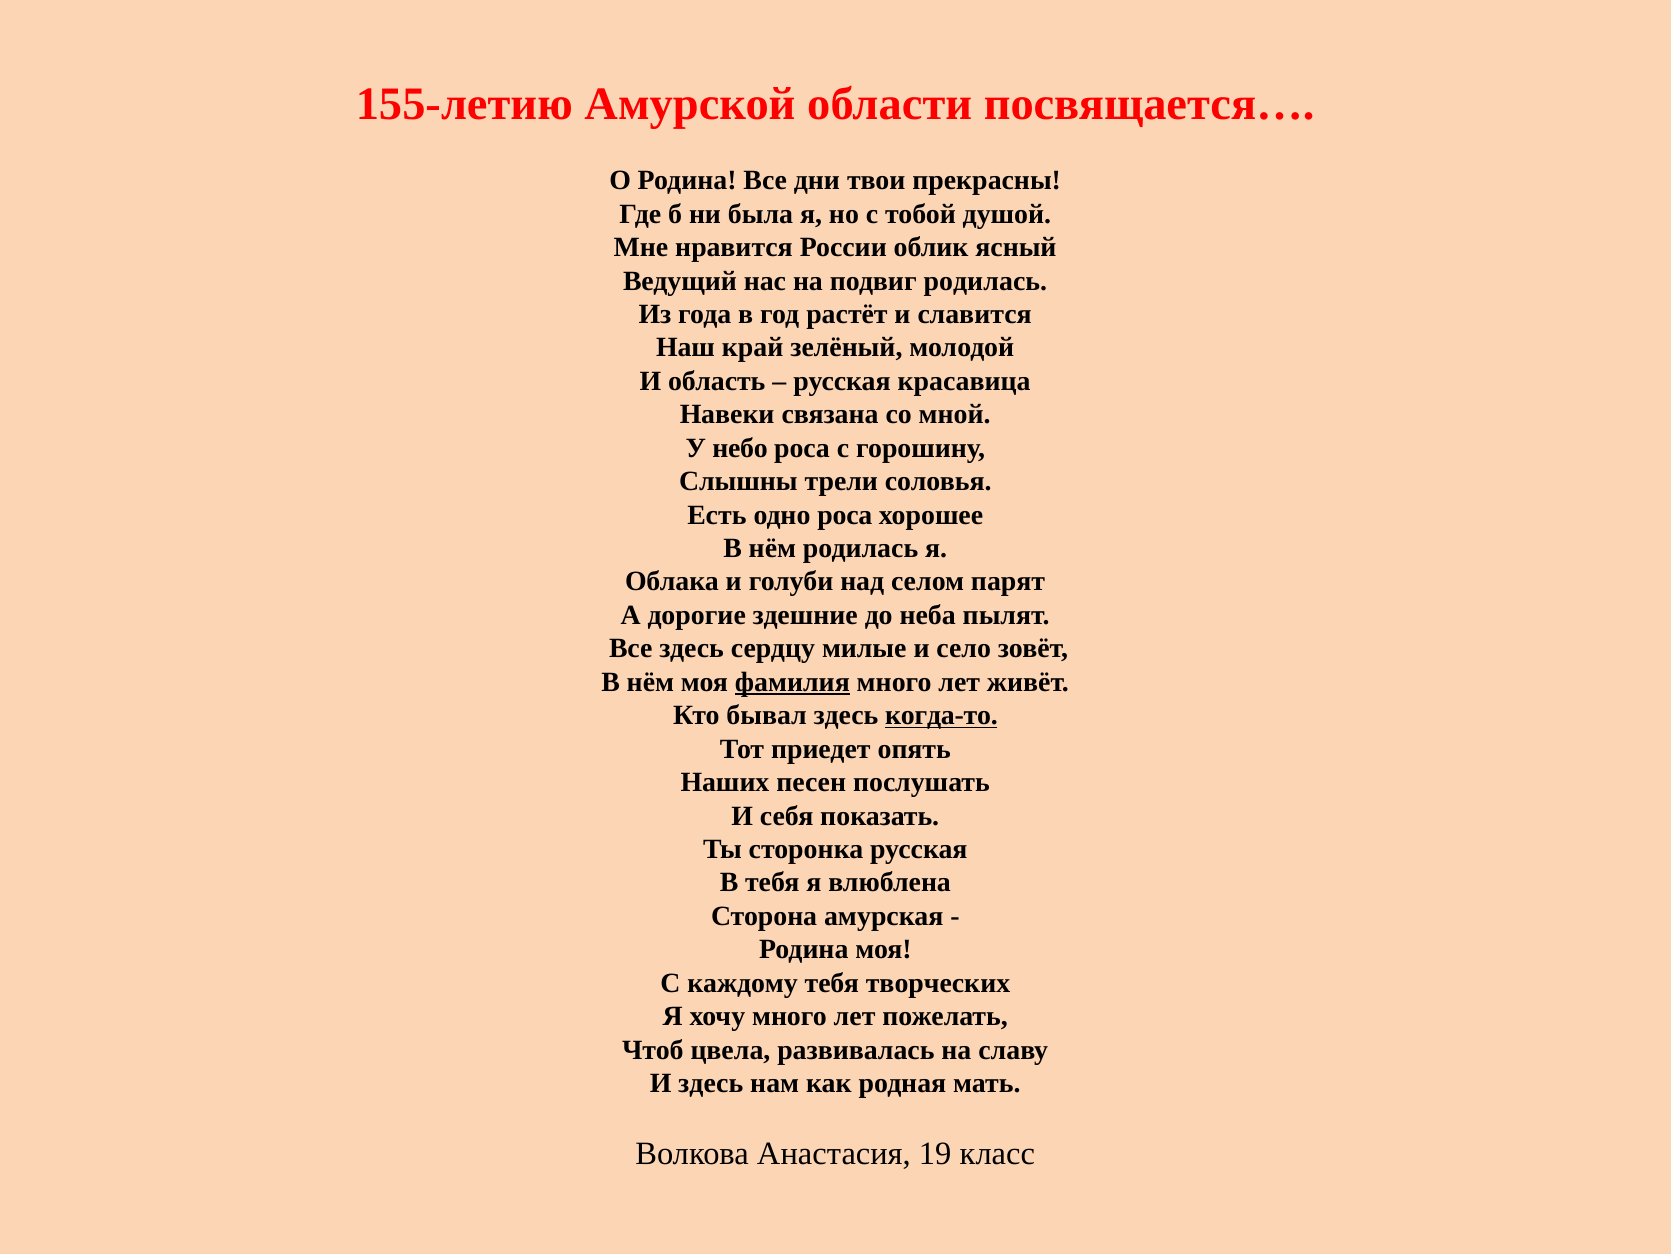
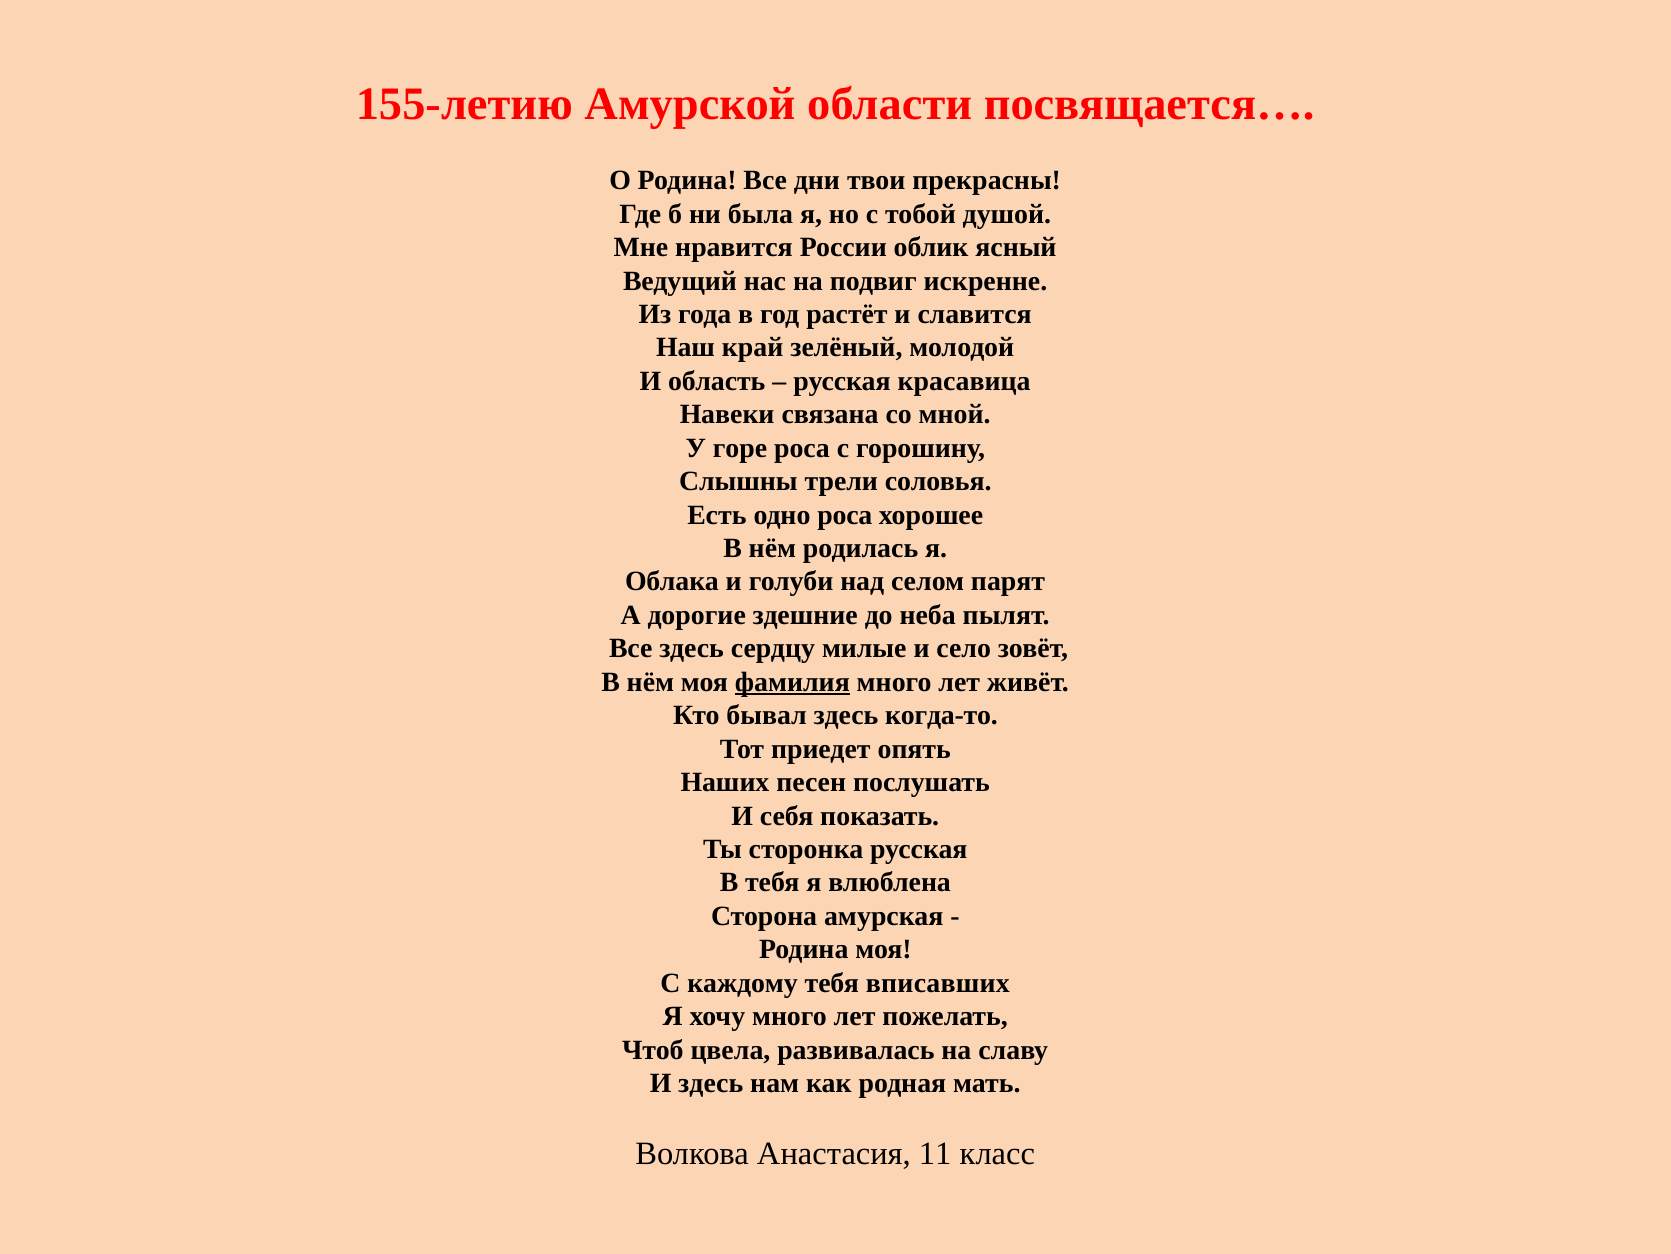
подвиг родилась: родилась -> искренне (985, 281)
небо: небо -> горе (740, 448)
когда-то underline: present -> none (941, 715)
творческих: творческих -> вписавших (938, 982)
19: 19 -> 11 (935, 1153)
